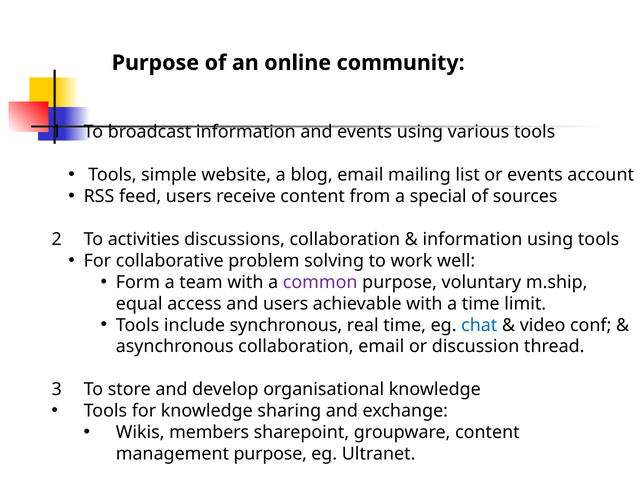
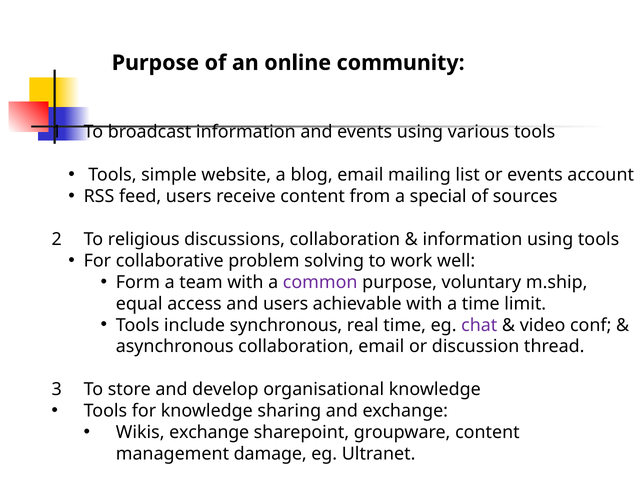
activities: activities -> religious (144, 239)
chat colour: blue -> purple (479, 325)
Wikis members: members -> exchange (209, 432)
management purpose: purpose -> damage (270, 453)
